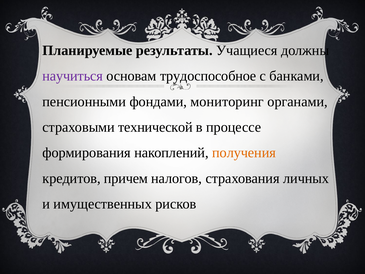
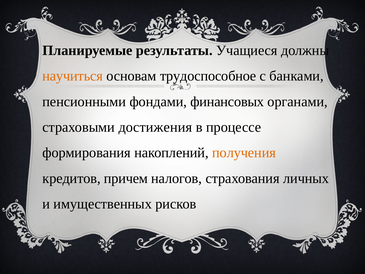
научиться colour: purple -> orange (73, 76)
мониторинг: мониторинг -> финансовых (227, 102)
технической: технической -> достижения (155, 127)
